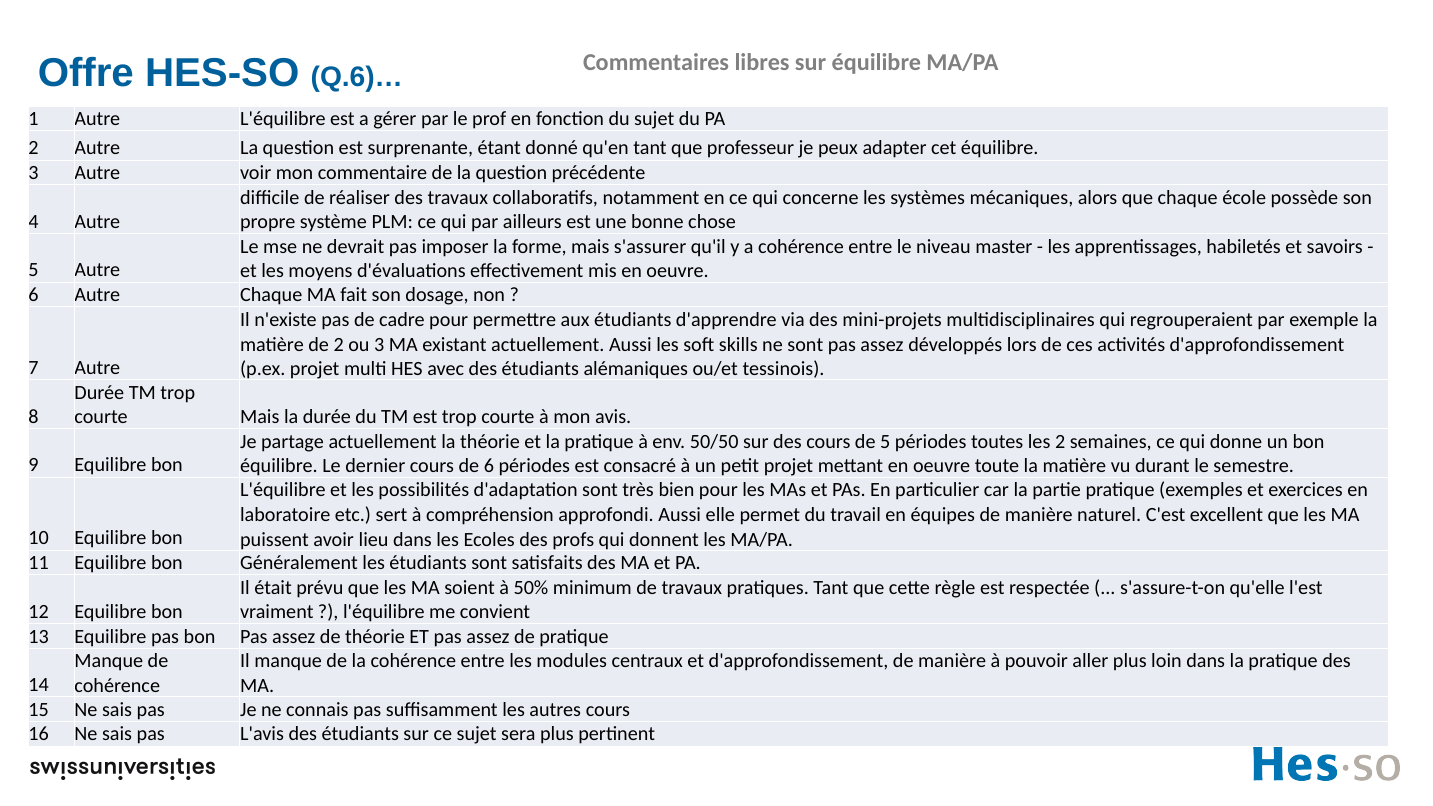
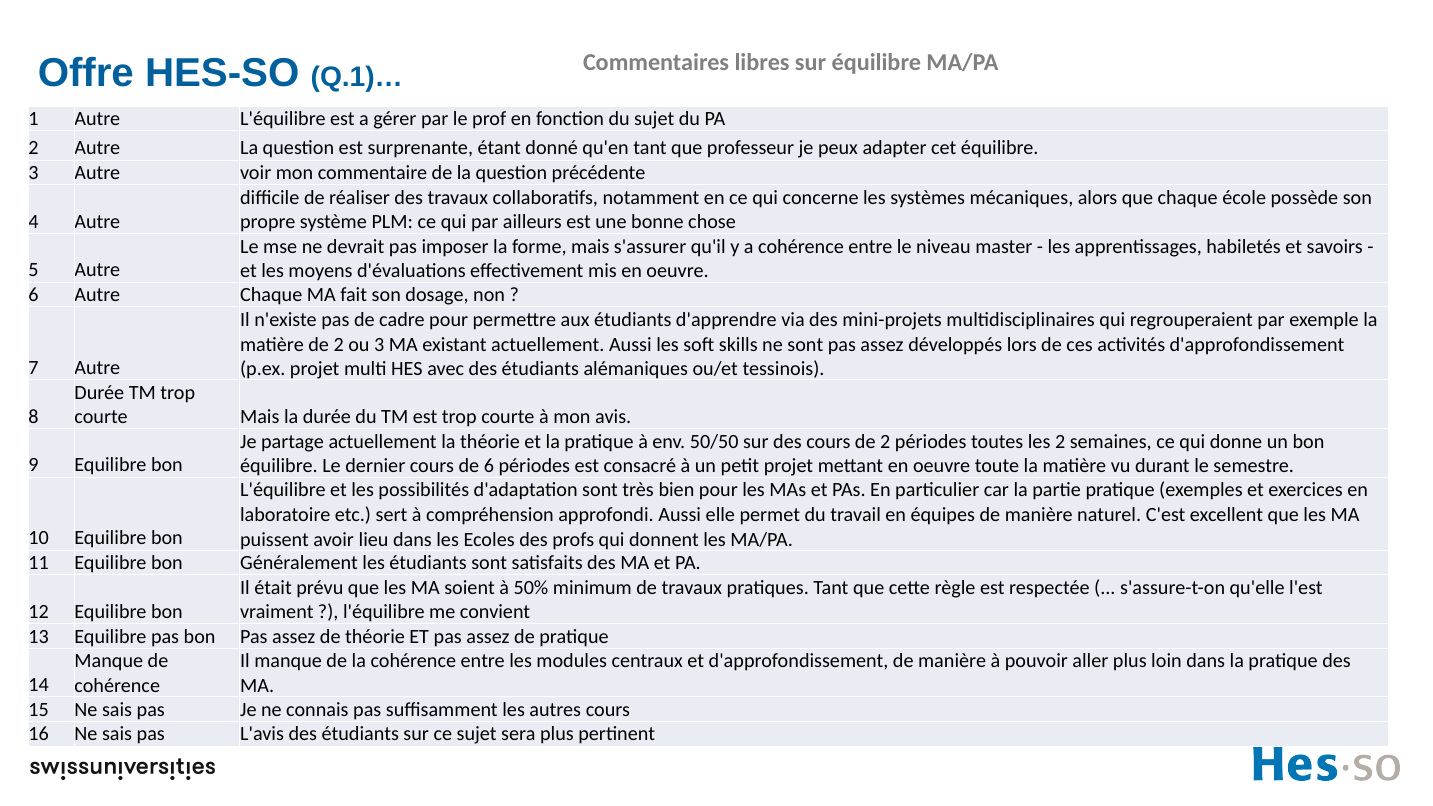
Q.6)…: Q.6)… -> Q.1)… (357, 77)
cours de 5: 5 -> 2 (885, 441)
